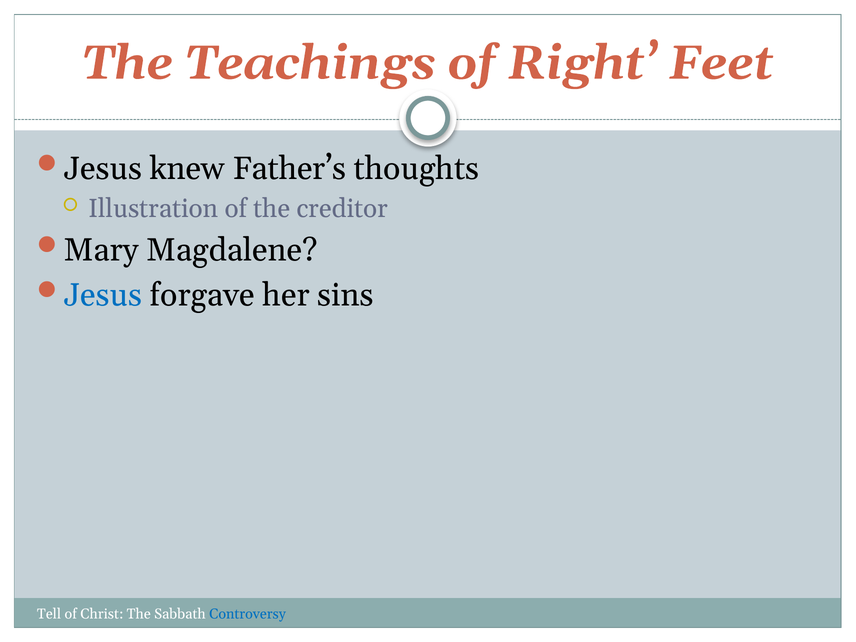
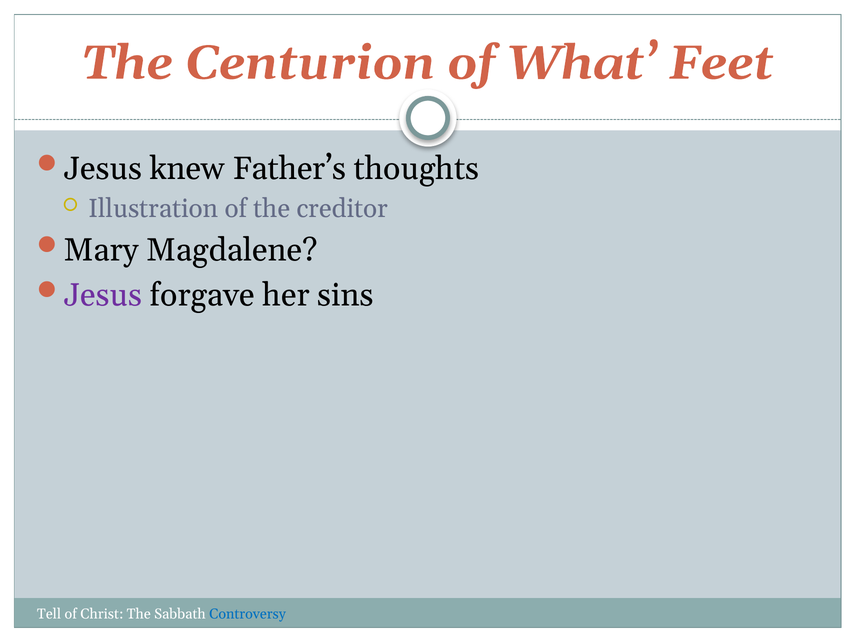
Teachings: Teachings -> Centurion (310, 63)
Right: Right -> What (582, 63)
Jesus colour: blue -> purple (103, 295)
